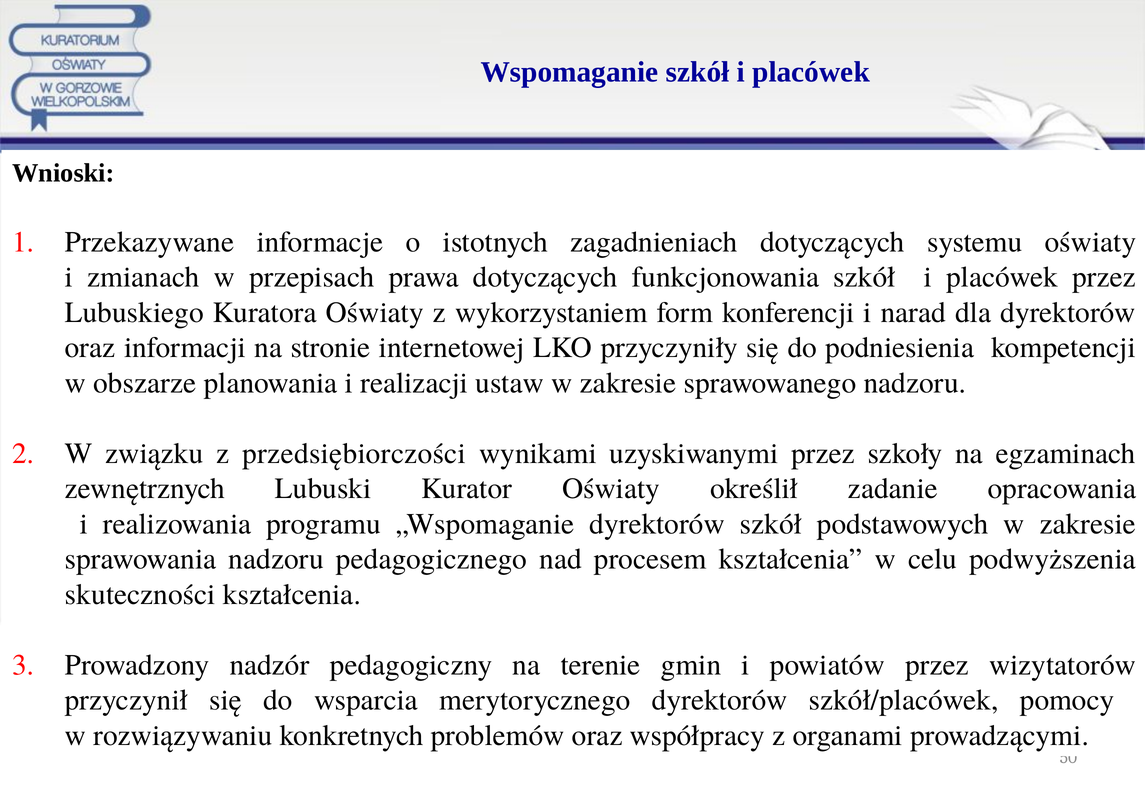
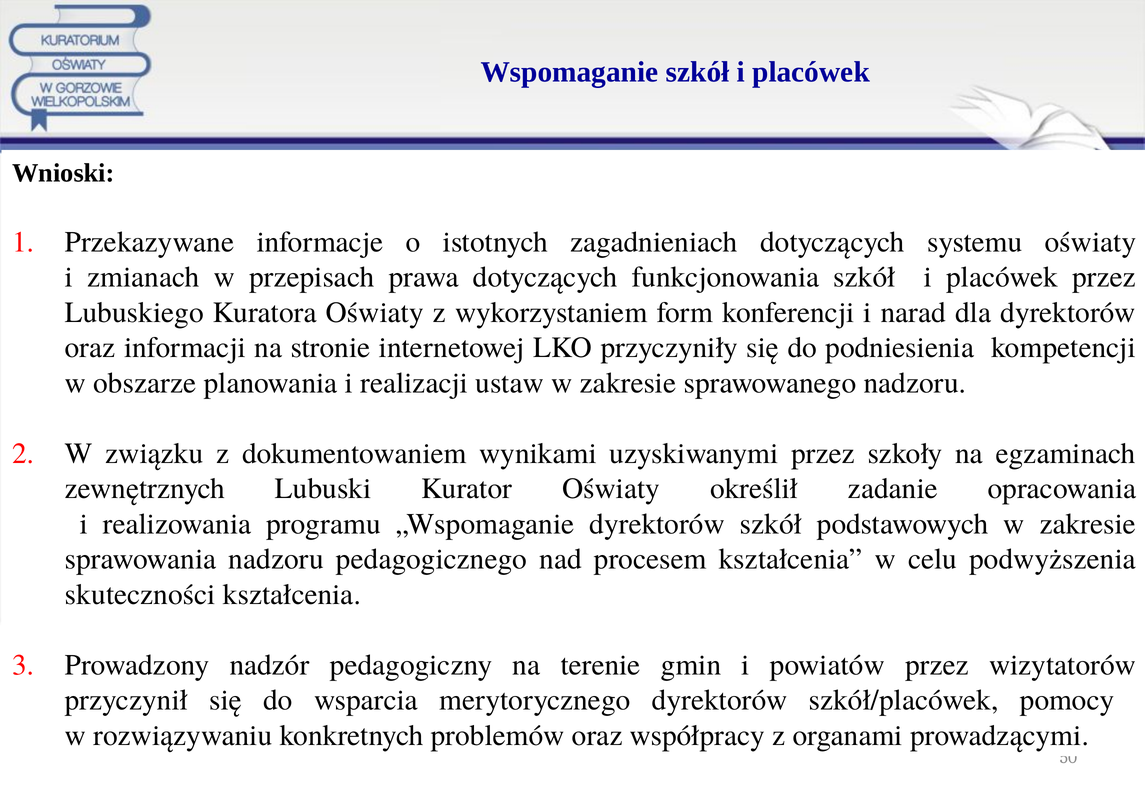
przedsiębiorczości: przedsiębiorczości -> dokumentowaniem (354, 453)
